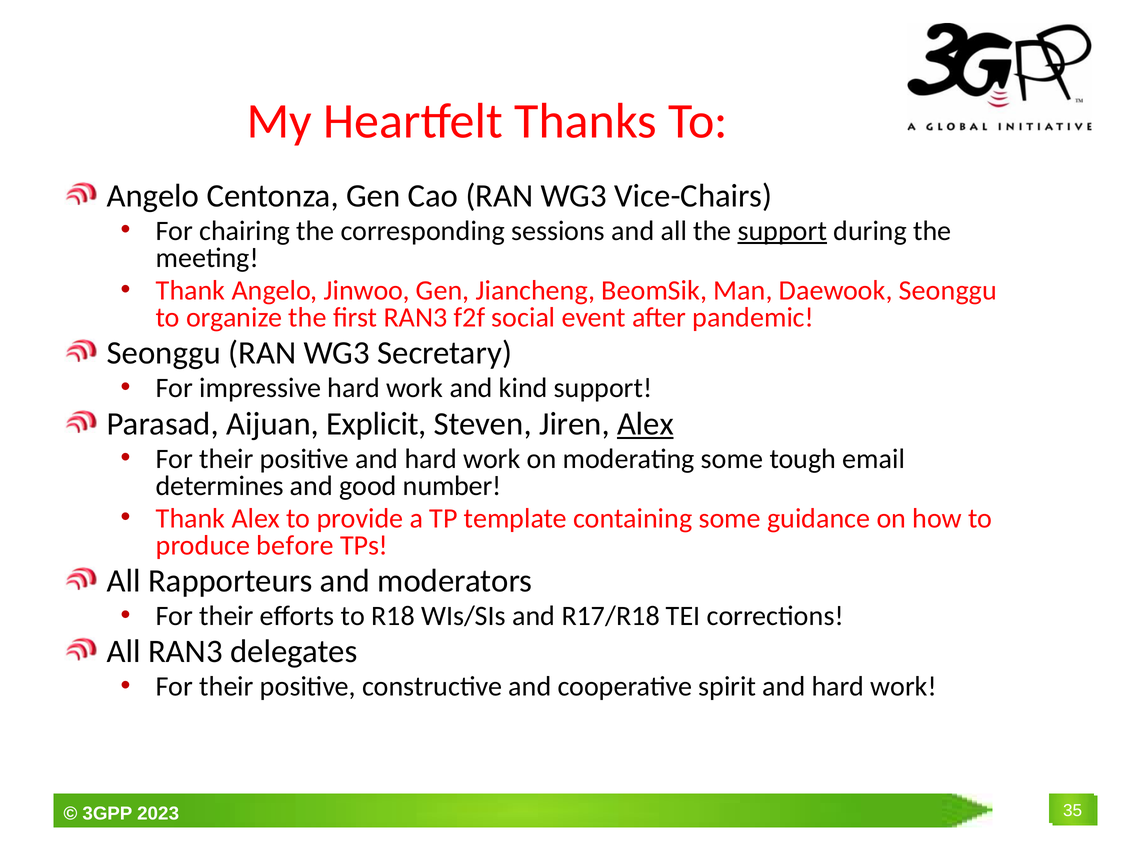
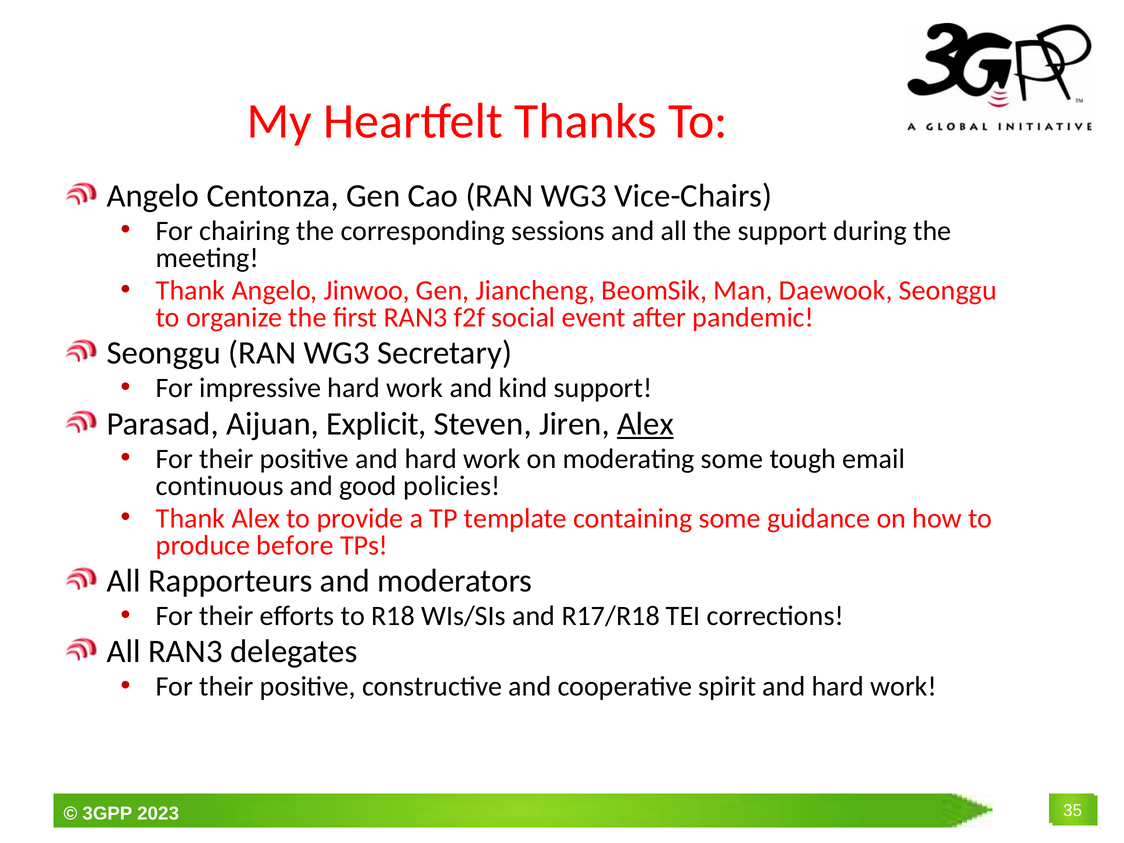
support underline: present -> none (782, 231)
determines: determines -> continuous (220, 486)
number: number -> policies (452, 486)
